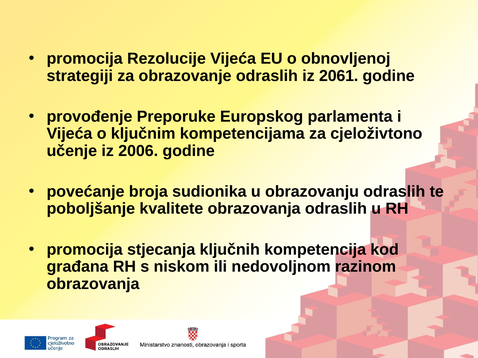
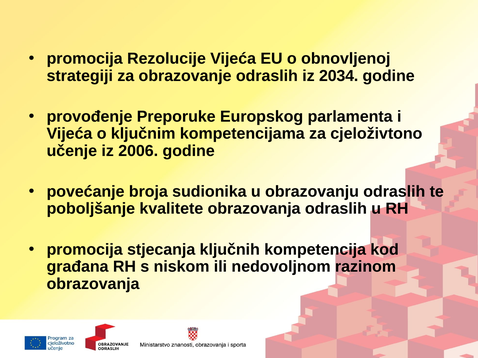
2061: 2061 -> 2034 (339, 76)
